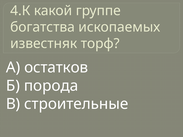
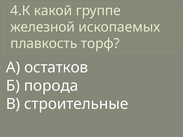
богатства: богатства -> железной (43, 27)
известняк: известняк -> плавкость (44, 44)
